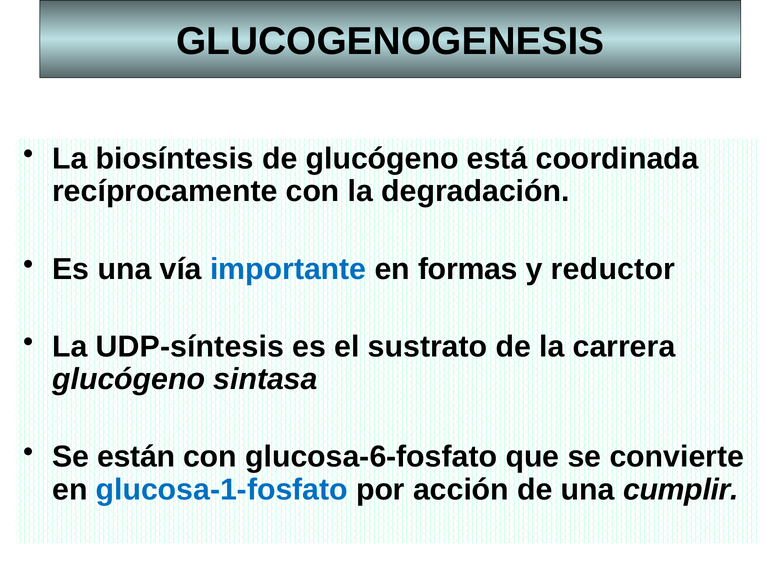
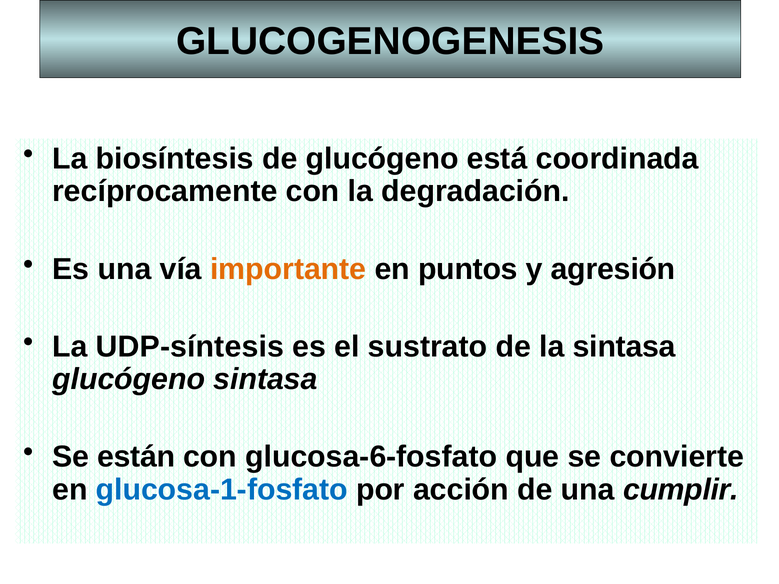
importante colour: blue -> orange (288, 269)
formas: formas -> puntos (468, 269)
reductor: reductor -> agresión (613, 269)
la carrera: carrera -> sintasa (624, 347)
